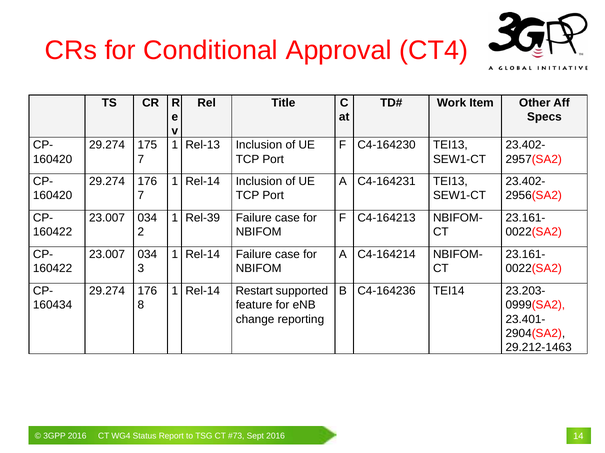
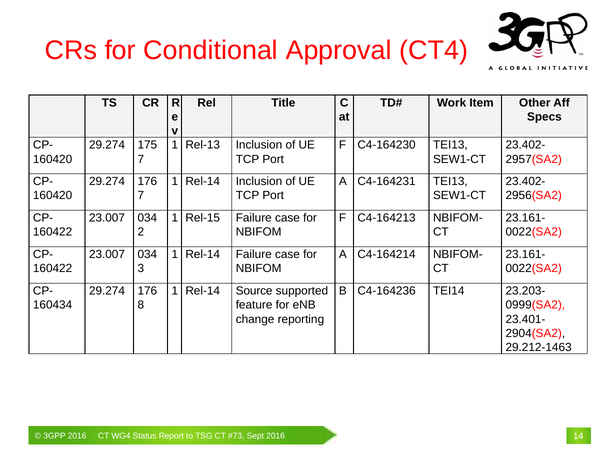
Rel-39: Rel-39 -> Rel-15 (203, 218)
Restart: Restart -> Source (254, 291)
